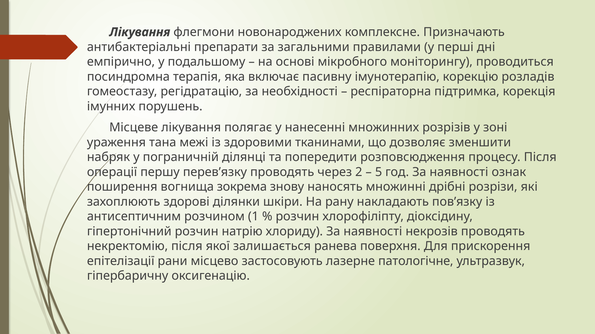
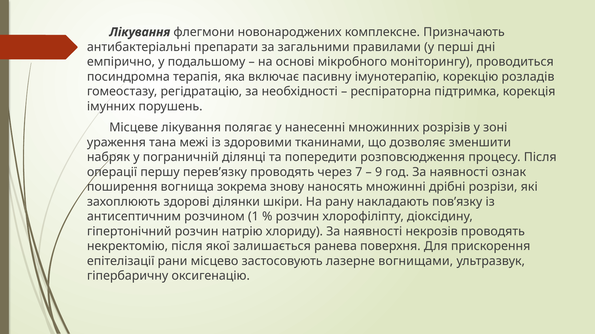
2: 2 -> 7 (359, 172)
5: 5 -> 9 (379, 172)
патологічне: патологічне -> вогнищами (416, 262)
